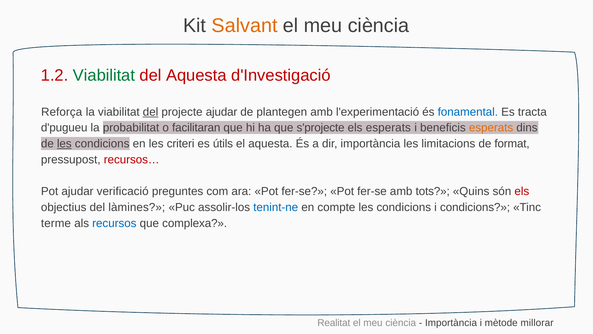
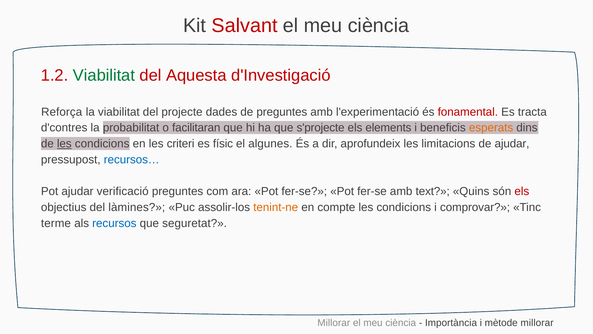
Salvant colour: orange -> red (245, 25)
del underline: present -> none (151, 112)
projecte ajudar: ajudar -> dades (221, 112)
de plantegen: plantegen -> preguntes (282, 112)
fonamental colour: blue -> red (468, 112)
d'pugueu: d'pugueu -> d'contres (64, 128)
els esperats: esperats -> elements (388, 128)
útils: útils -> físic (223, 144)
el aquesta: aquesta -> algunes (270, 144)
dir importància: importància -> aprofundeix (370, 144)
de format: format -> ajudar (512, 144)
recursos… colour: red -> blue (132, 159)
tots: tots -> text (433, 191)
tenint-ne colour: blue -> orange (276, 207)
i condicions: condicions -> comprovar (475, 207)
complexa: complexa -> seguretat (195, 223)
Realitat: Realitat -> Millorar (334, 322)
